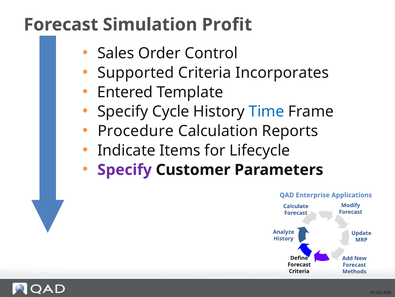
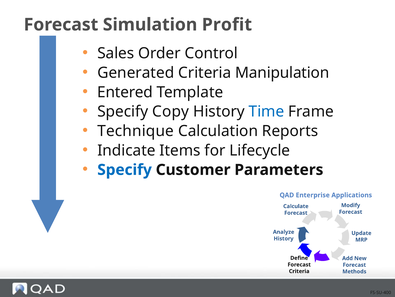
Supported: Supported -> Generated (136, 73)
Incorporates: Incorporates -> Manipulation (282, 73)
Cycle: Cycle -> Copy (171, 111)
Procedure: Procedure -> Technique (136, 131)
Specify colour: purple -> blue (125, 169)
